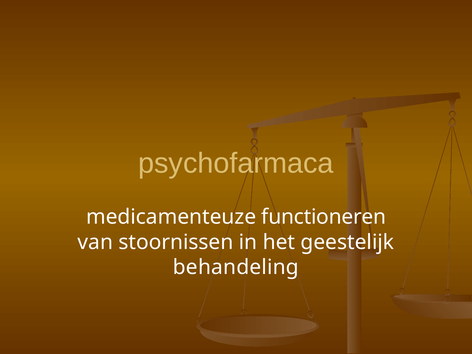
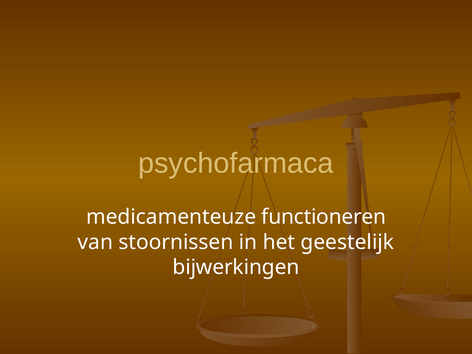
behandeling: behandeling -> bijwerkingen (236, 267)
